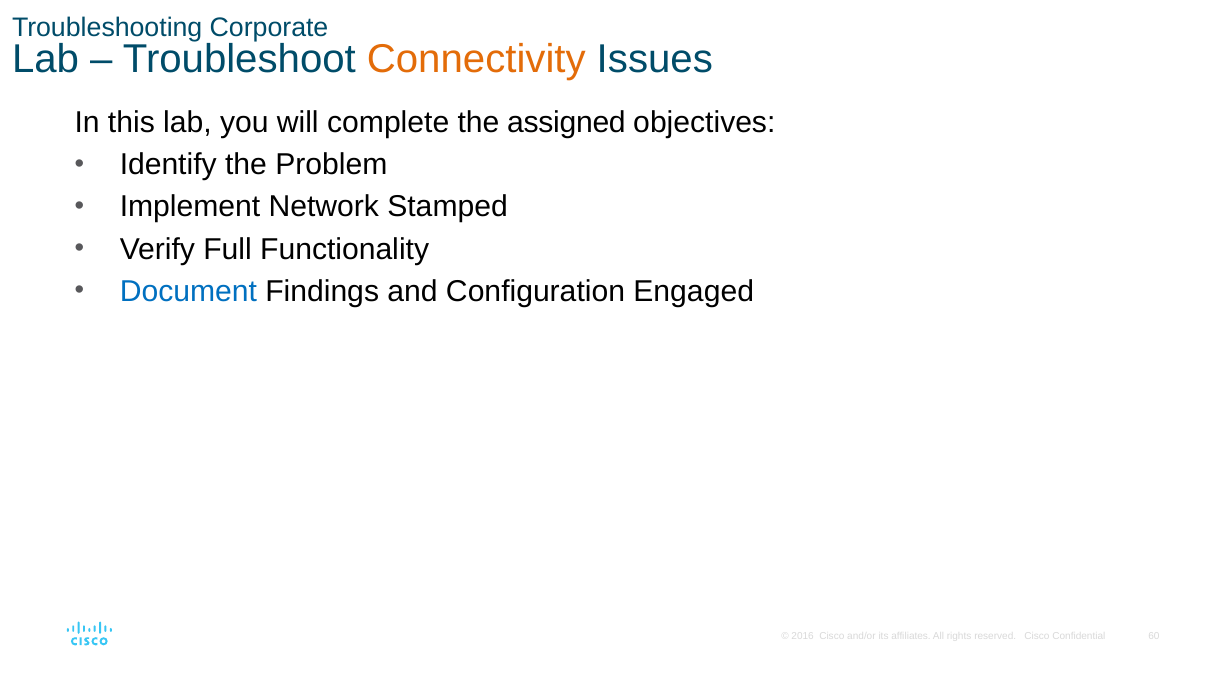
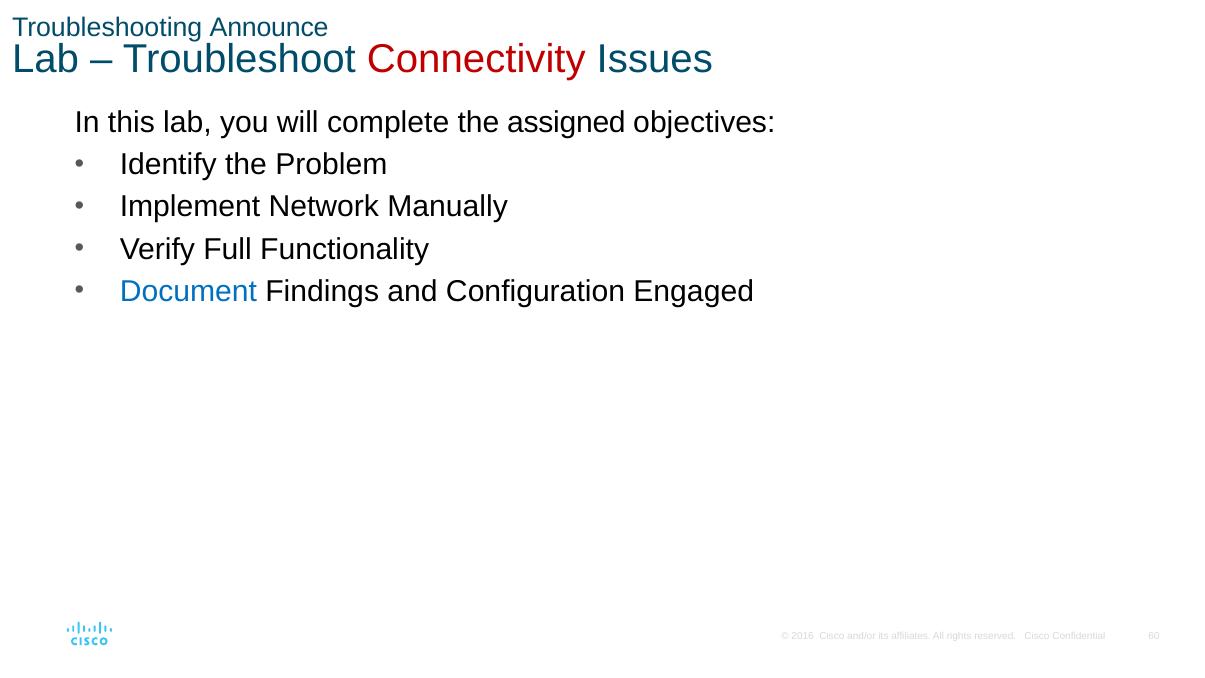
Corporate: Corporate -> Announce (269, 28)
Connectivity colour: orange -> red (476, 59)
Stamped: Stamped -> Manually (448, 207)
